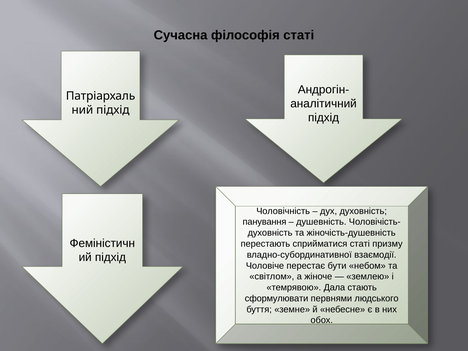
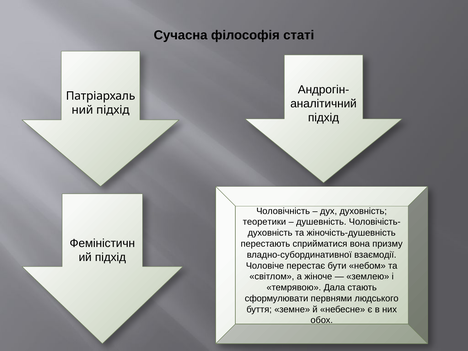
панування: панування -> теоретики (264, 222)
сприйматися статі: статі -> вона (360, 244)
